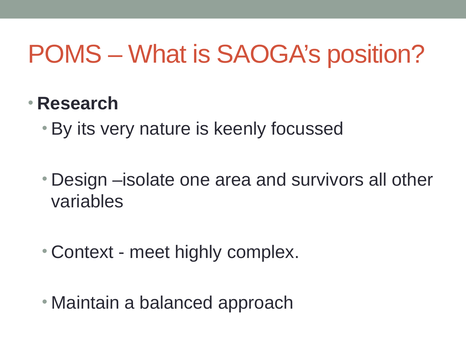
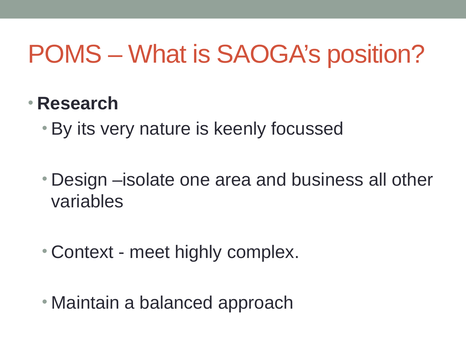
survivors: survivors -> business (328, 180)
